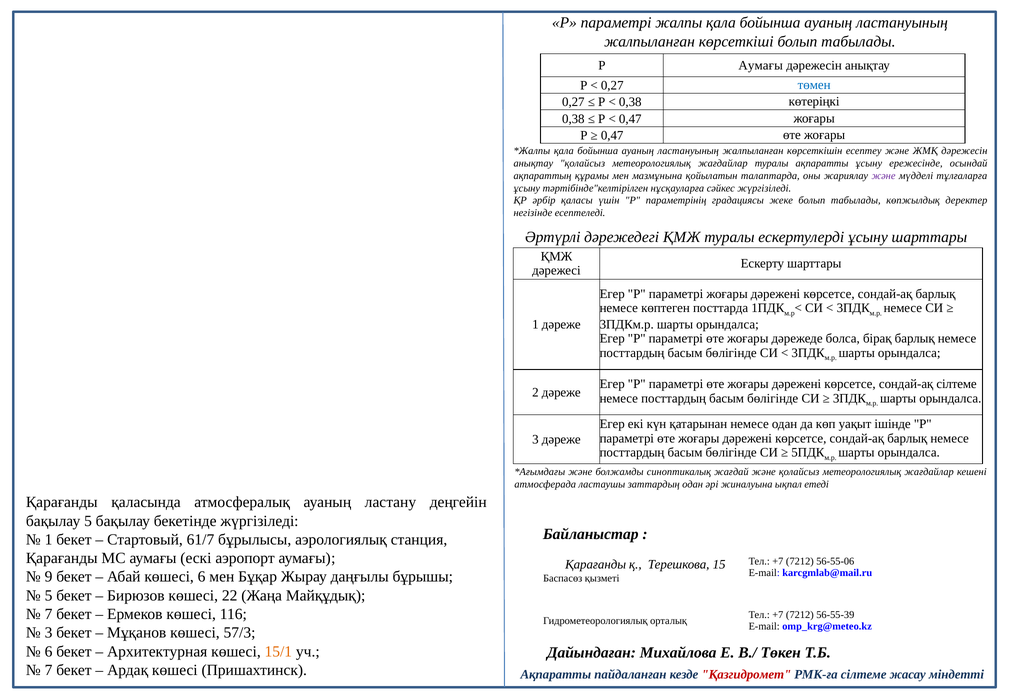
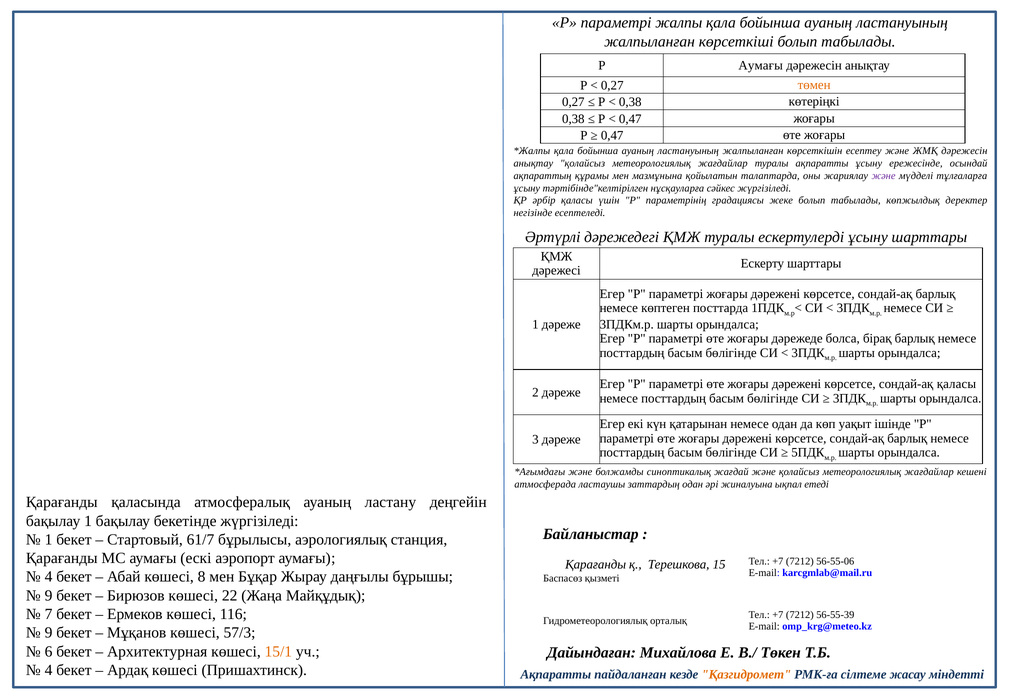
төмен colour: blue -> orange (814, 85)
сондай-ақ сілтеме: сілтеме -> қаласы (956, 384)
бақылау 5: 5 -> 1 (88, 521)
9: 9 -> 4 (49, 576)
көшесі 6: 6 -> 8 (202, 576)
5: 5 -> 9 (49, 595)
3: 3 -> 9 (49, 632)
7: 7 -> 4 (49, 670)
Қазгидромет colour: red -> orange (746, 674)
